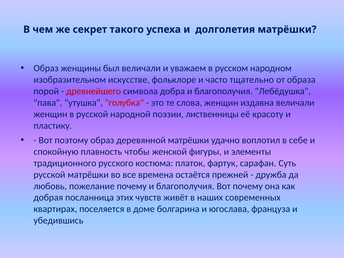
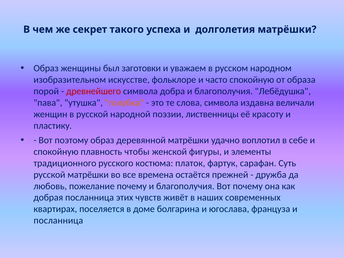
был величали: величали -> заготовки (141, 68)
часто тщательно: тщательно -> спокойную (252, 80)
голубка colour: red -> orange (124, 103)
слова женщин: женщин -> символа (221, 103)
убедившись: убедившись -> посланница (58, 221)
